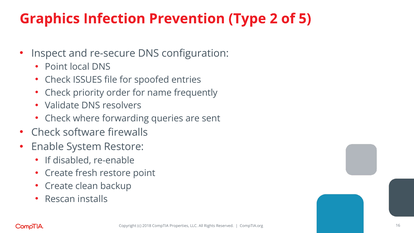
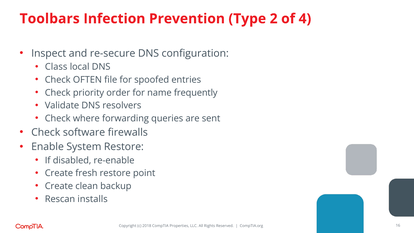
Graphics: Graphics -> Toolbars (50, 19)
5: 5 -> 4 (305, 19)
Point: Point -> Class (56, 67)
ISSUES: ISSUES -> OFTEN (87, 80)
